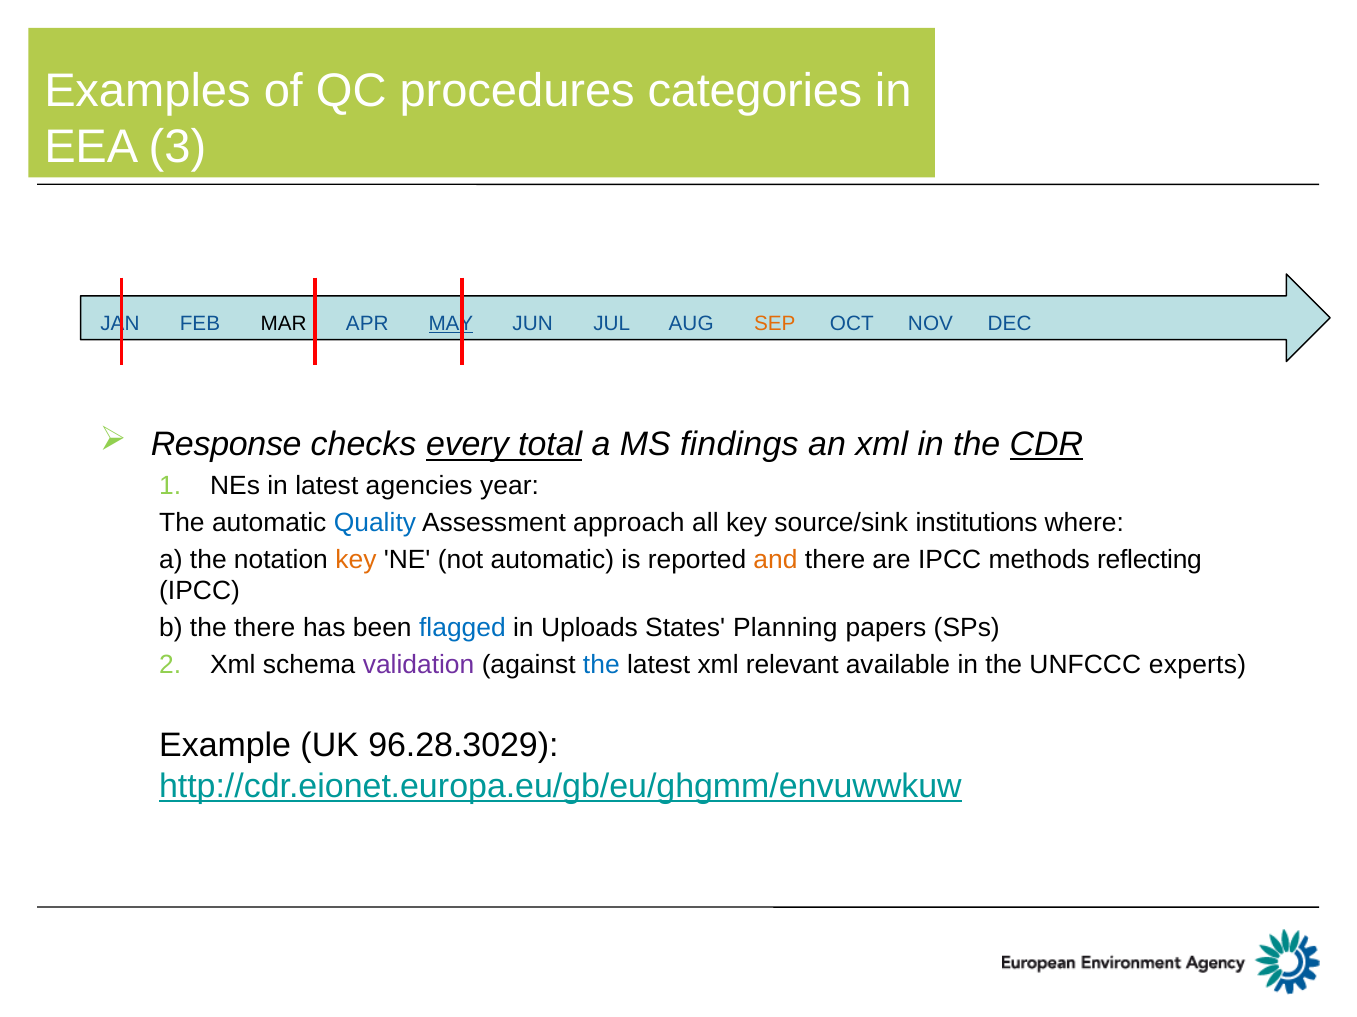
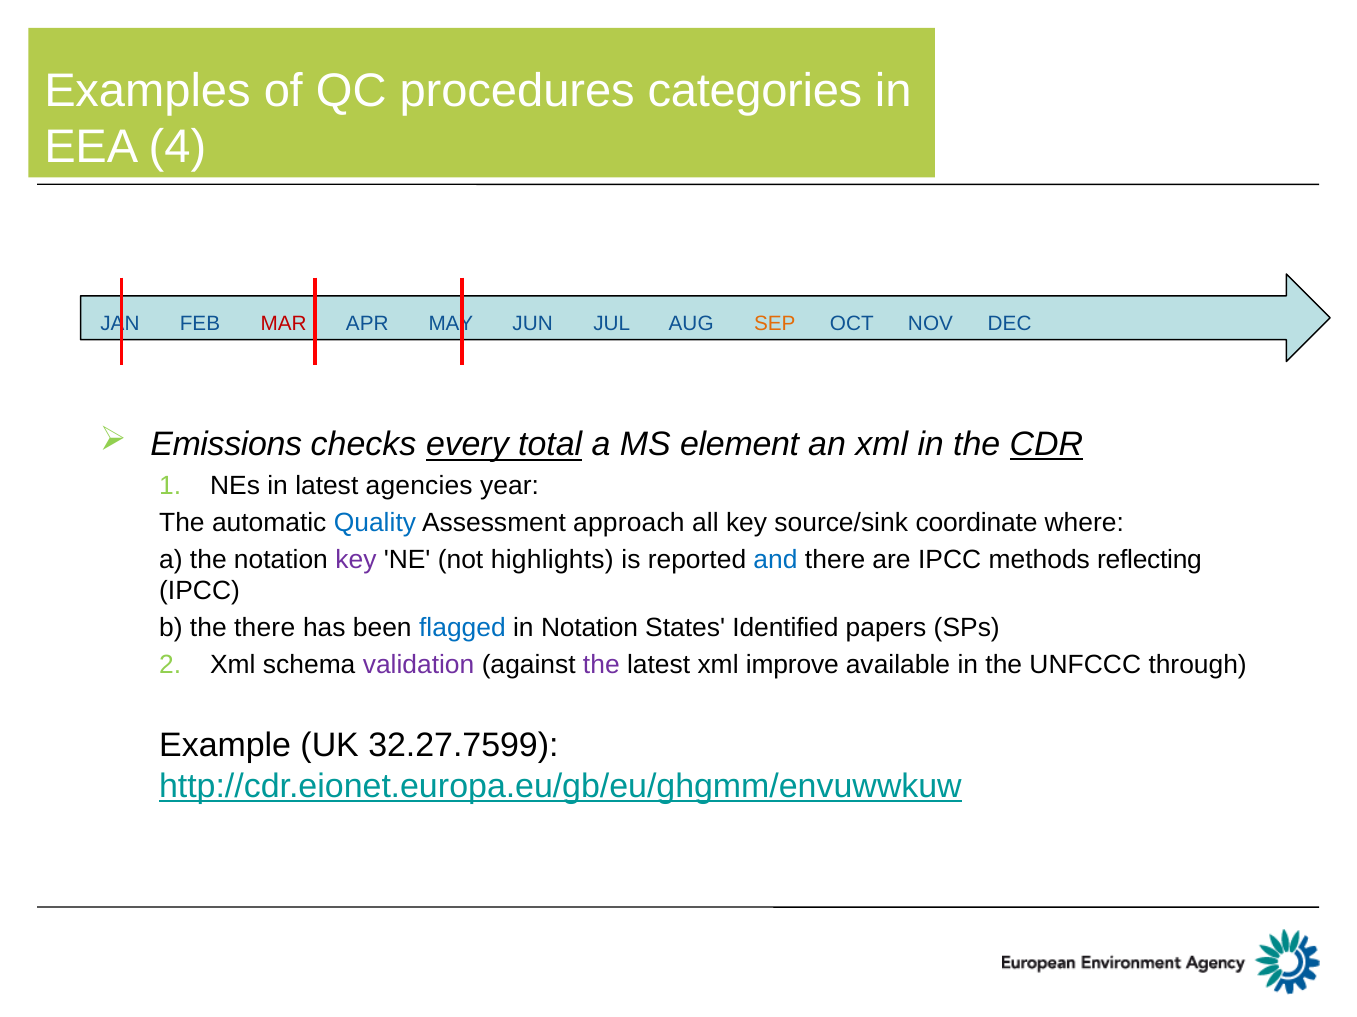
3: 3 -> 4 (177, 147)
MAR colour: black -> red (284, 324)
MAY underline: present -> none (451, 324)
Response: Response -> Emissions (226, 445)
findings: findings -> element (740, 445)
institutions: institutions -> coordinate (977, 523)
key colour: orange -> purple (356, 560)
not automatic: automatic -> highlights (552, 560)
and colour: orange -> blue (776, 560)
in Uploads: Uploads -> Notation (590, 629)
Planning: Planning -> Identified (785, 629)
the colour: blue -> purple (601, 666)
relevant: relevant -> improve (792, 666)
experts: experts -> through (1198, 666)
96.28.3029: 96.28.3029 -> 32.27.7599 (463, 746)
